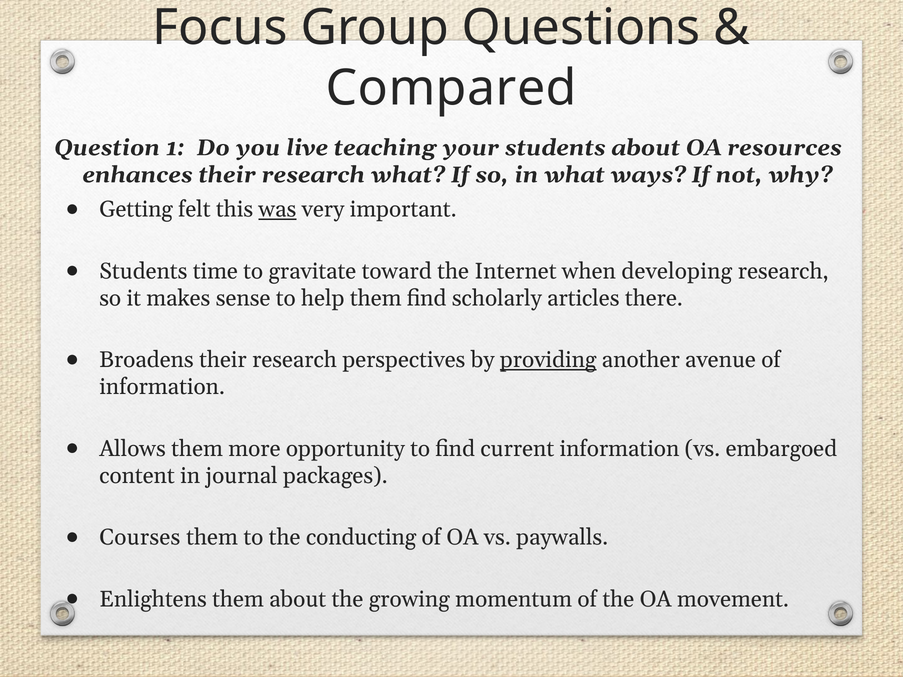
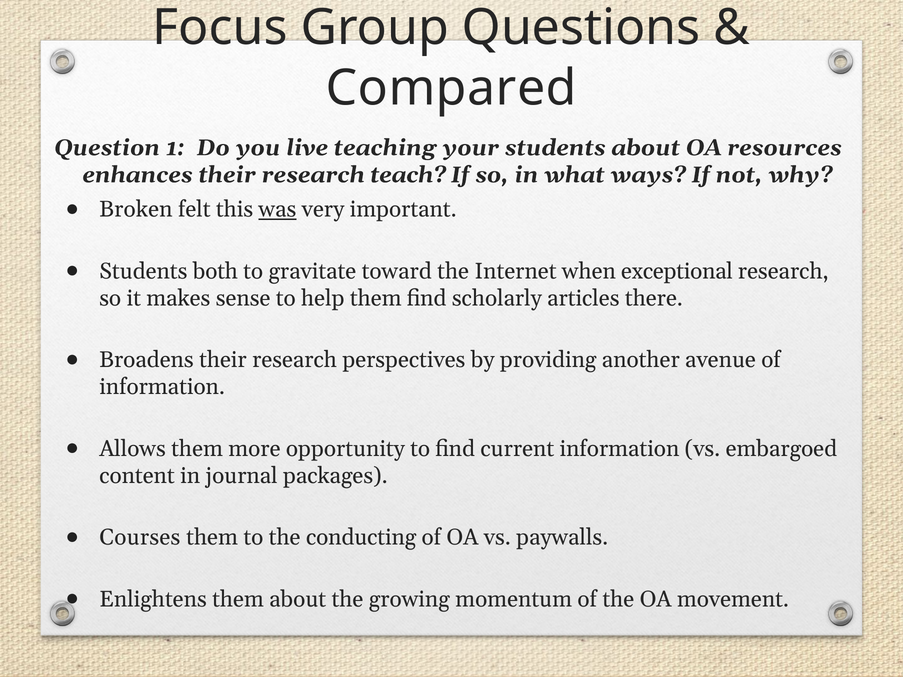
research what: what -> teach (408, 175)
Getting: Getting -> Broken (136, 210)
time: time -> both (215, 271)
developing: developing -> exceptional (677, 271)
providing underline: present -> none (548, 360)
